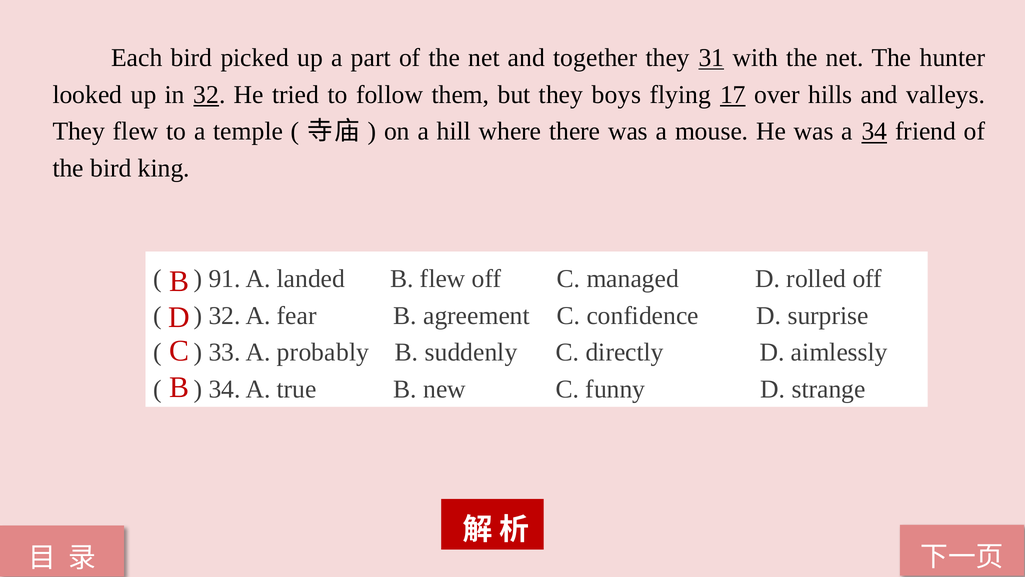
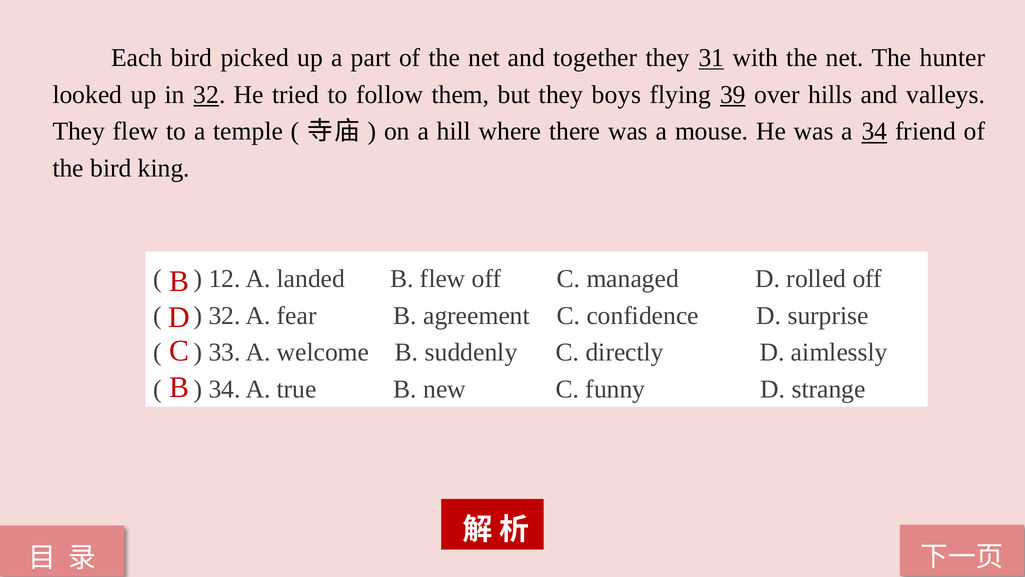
17: 17 -> 39 (733, 95)
91: 91 -> 12 (225, 278)
probably: probably -> welcome (323, 352)
